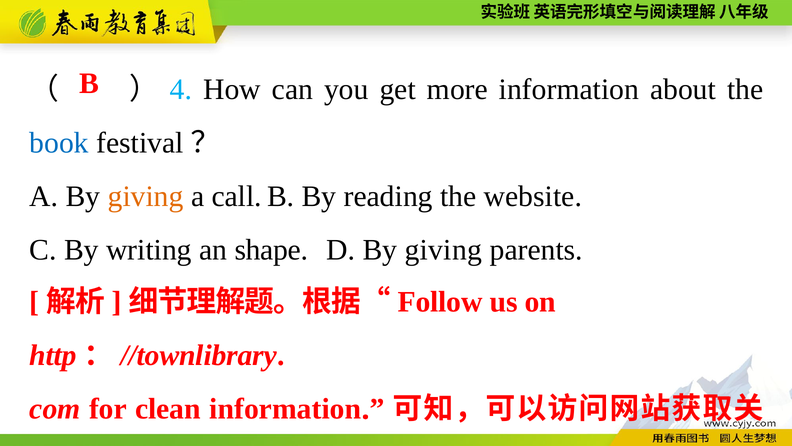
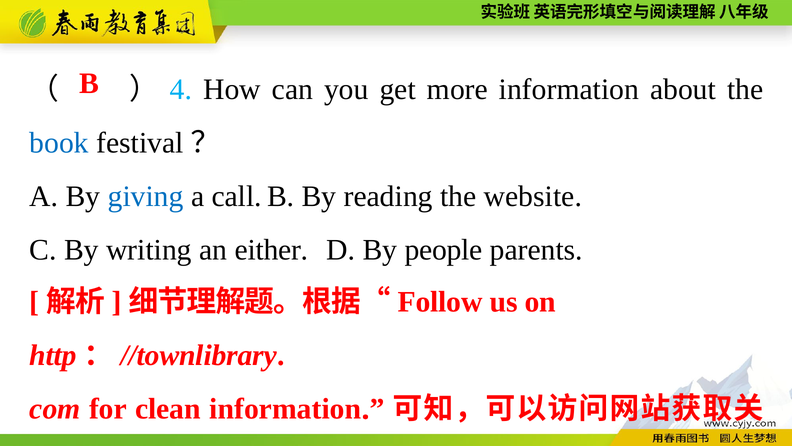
giving colour: orange -> blue (146, 196)
shape: shape -> either (271, 250)
D By giving: giving -> people (444, 250)
